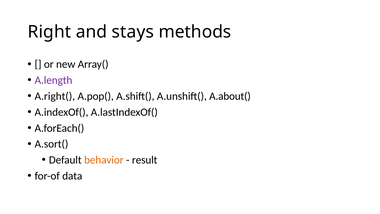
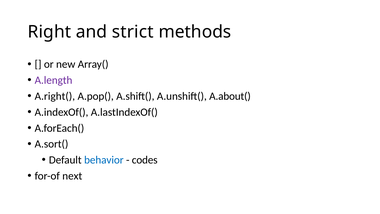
stays: stays -> strict (133, 32)
behavior colour: orange -> blue (104, 160)
result: result -> codes (145, 160)
data: data -> next (72, 176)
